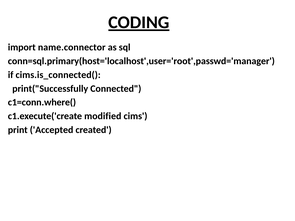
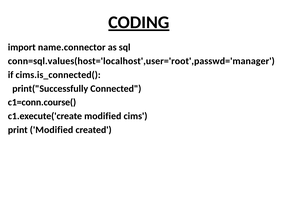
conn=sql.primary(host='localhost',user='root',passwd='manager: conn=sql.primary(host='localhost',user='root',passwd='manager -> conn=sql.values(host='localhost',user='root',passwd='manager (141, 61)
c1=conn.where(: c1=conn.where( -> c1=conn.course( (42, 102)
print Accepted: Accepted -> Modified (52, 130)
